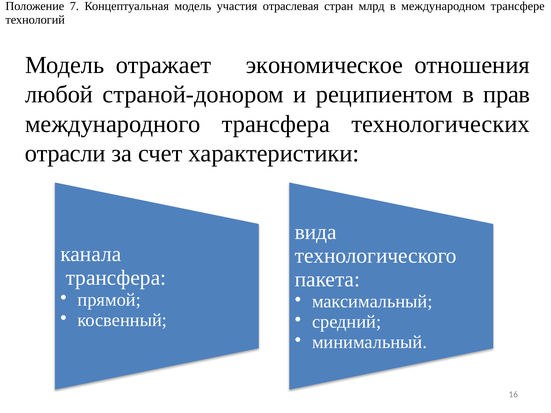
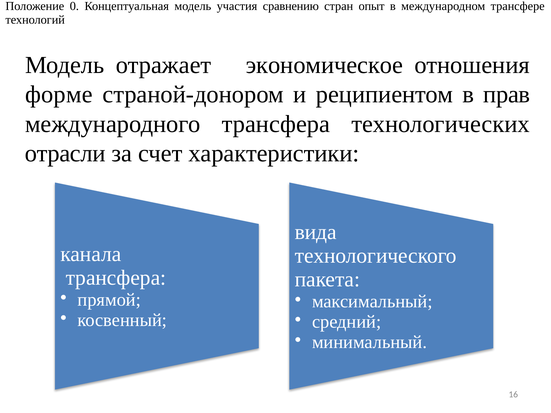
7: 7 -> 0 (74, 6)
отраслевая: отраслевая -> сравнению (291, 6)
млрд: млрд -> опыт (372, 6)
любой: любой -> форме (59, 95)
